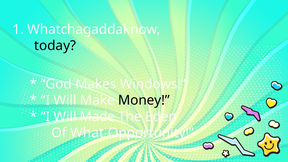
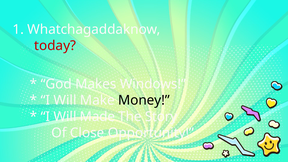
today colour: black -> red (55, 46)
Eden: Eden -> Story (161, 117)
What: What -> Close (87, 133)
